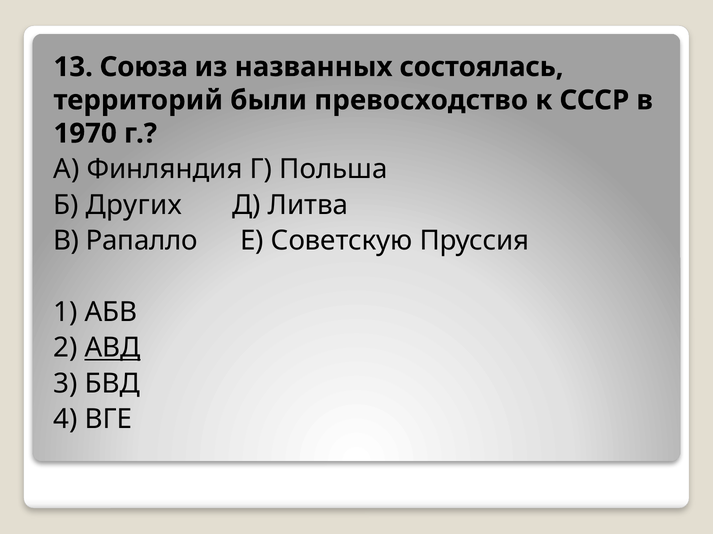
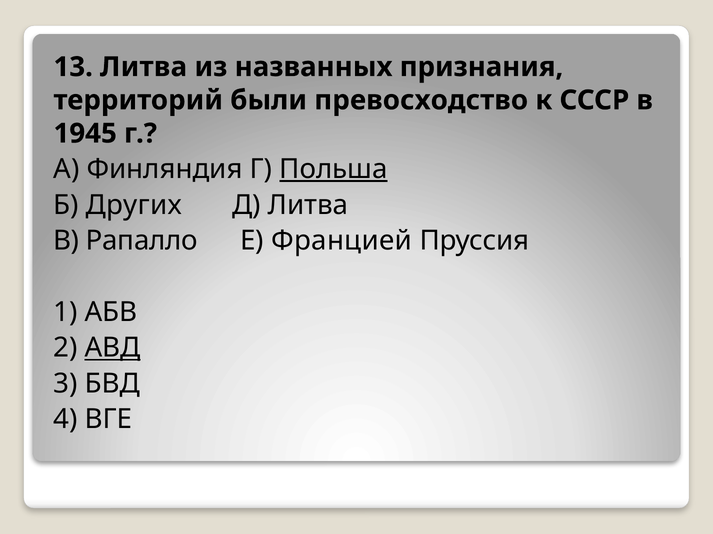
13 Союза: Союза -> Литва (144, 67)
состоялась: состоялась -> признания (481, 67)
1970: 1970 -> 1945 (85, 134)
Польша underline: none -> present (333, 169)
Советскую: Советскую -> Францией (342, 241)
